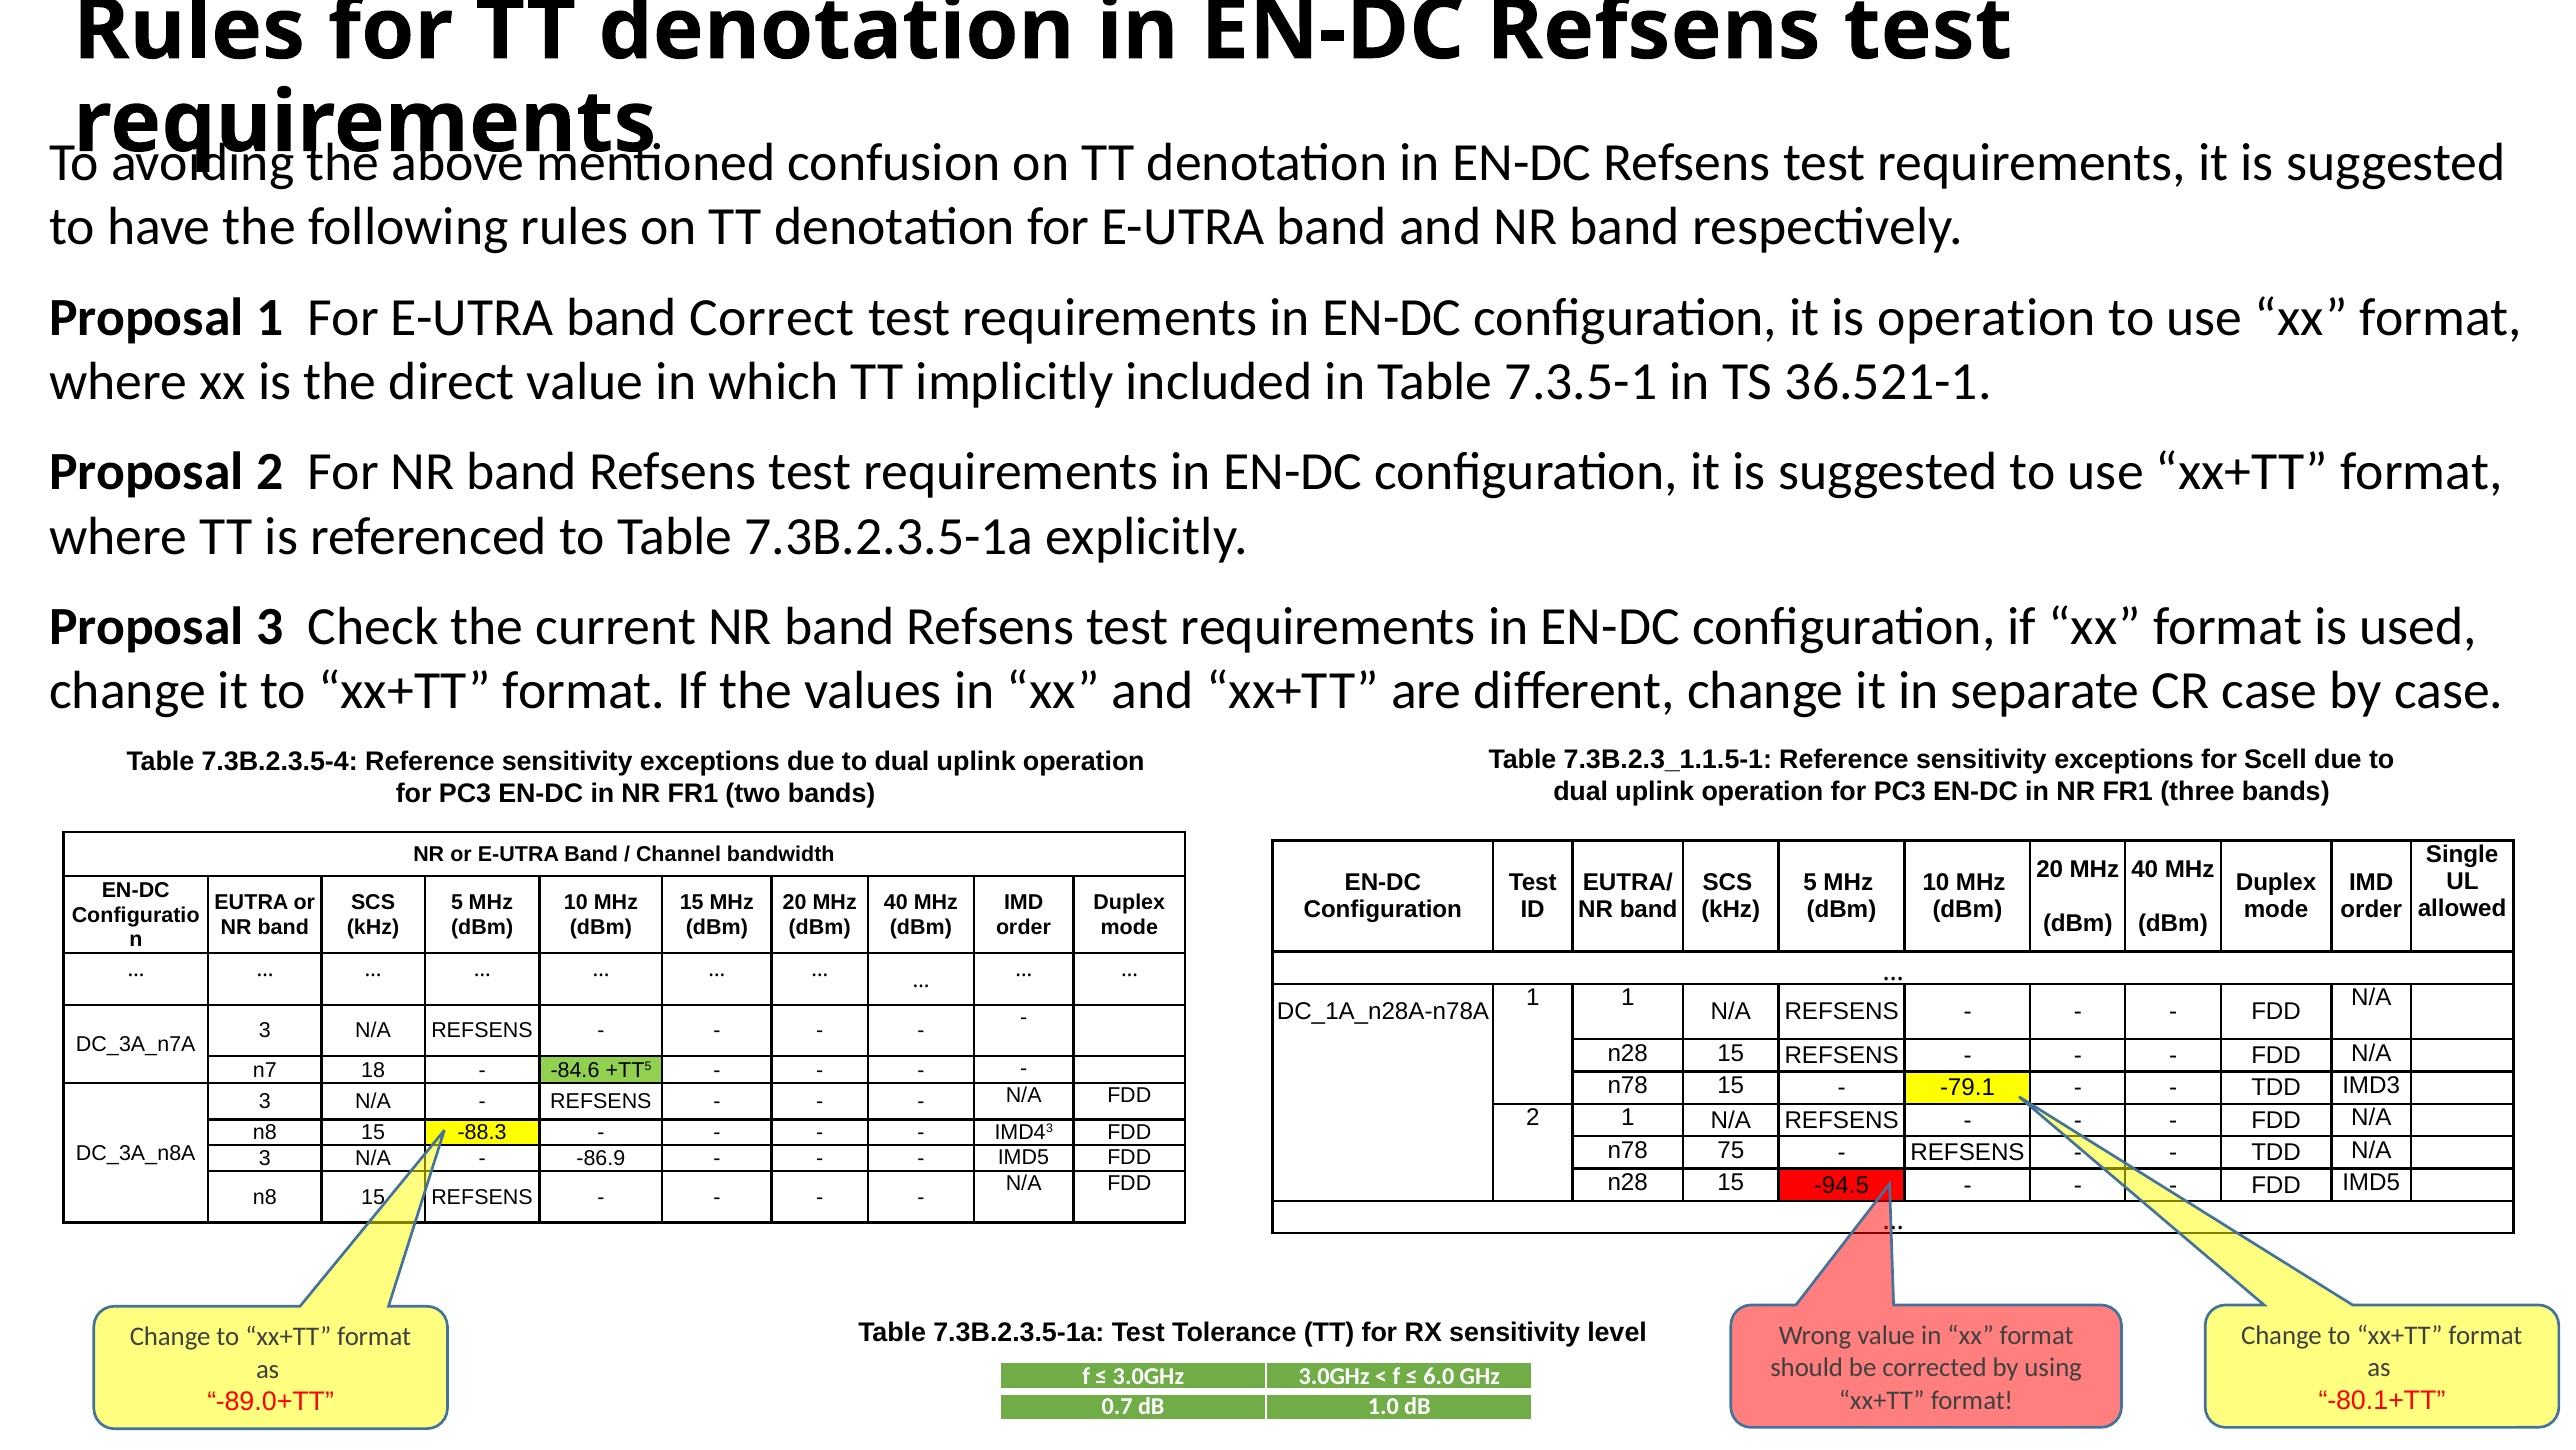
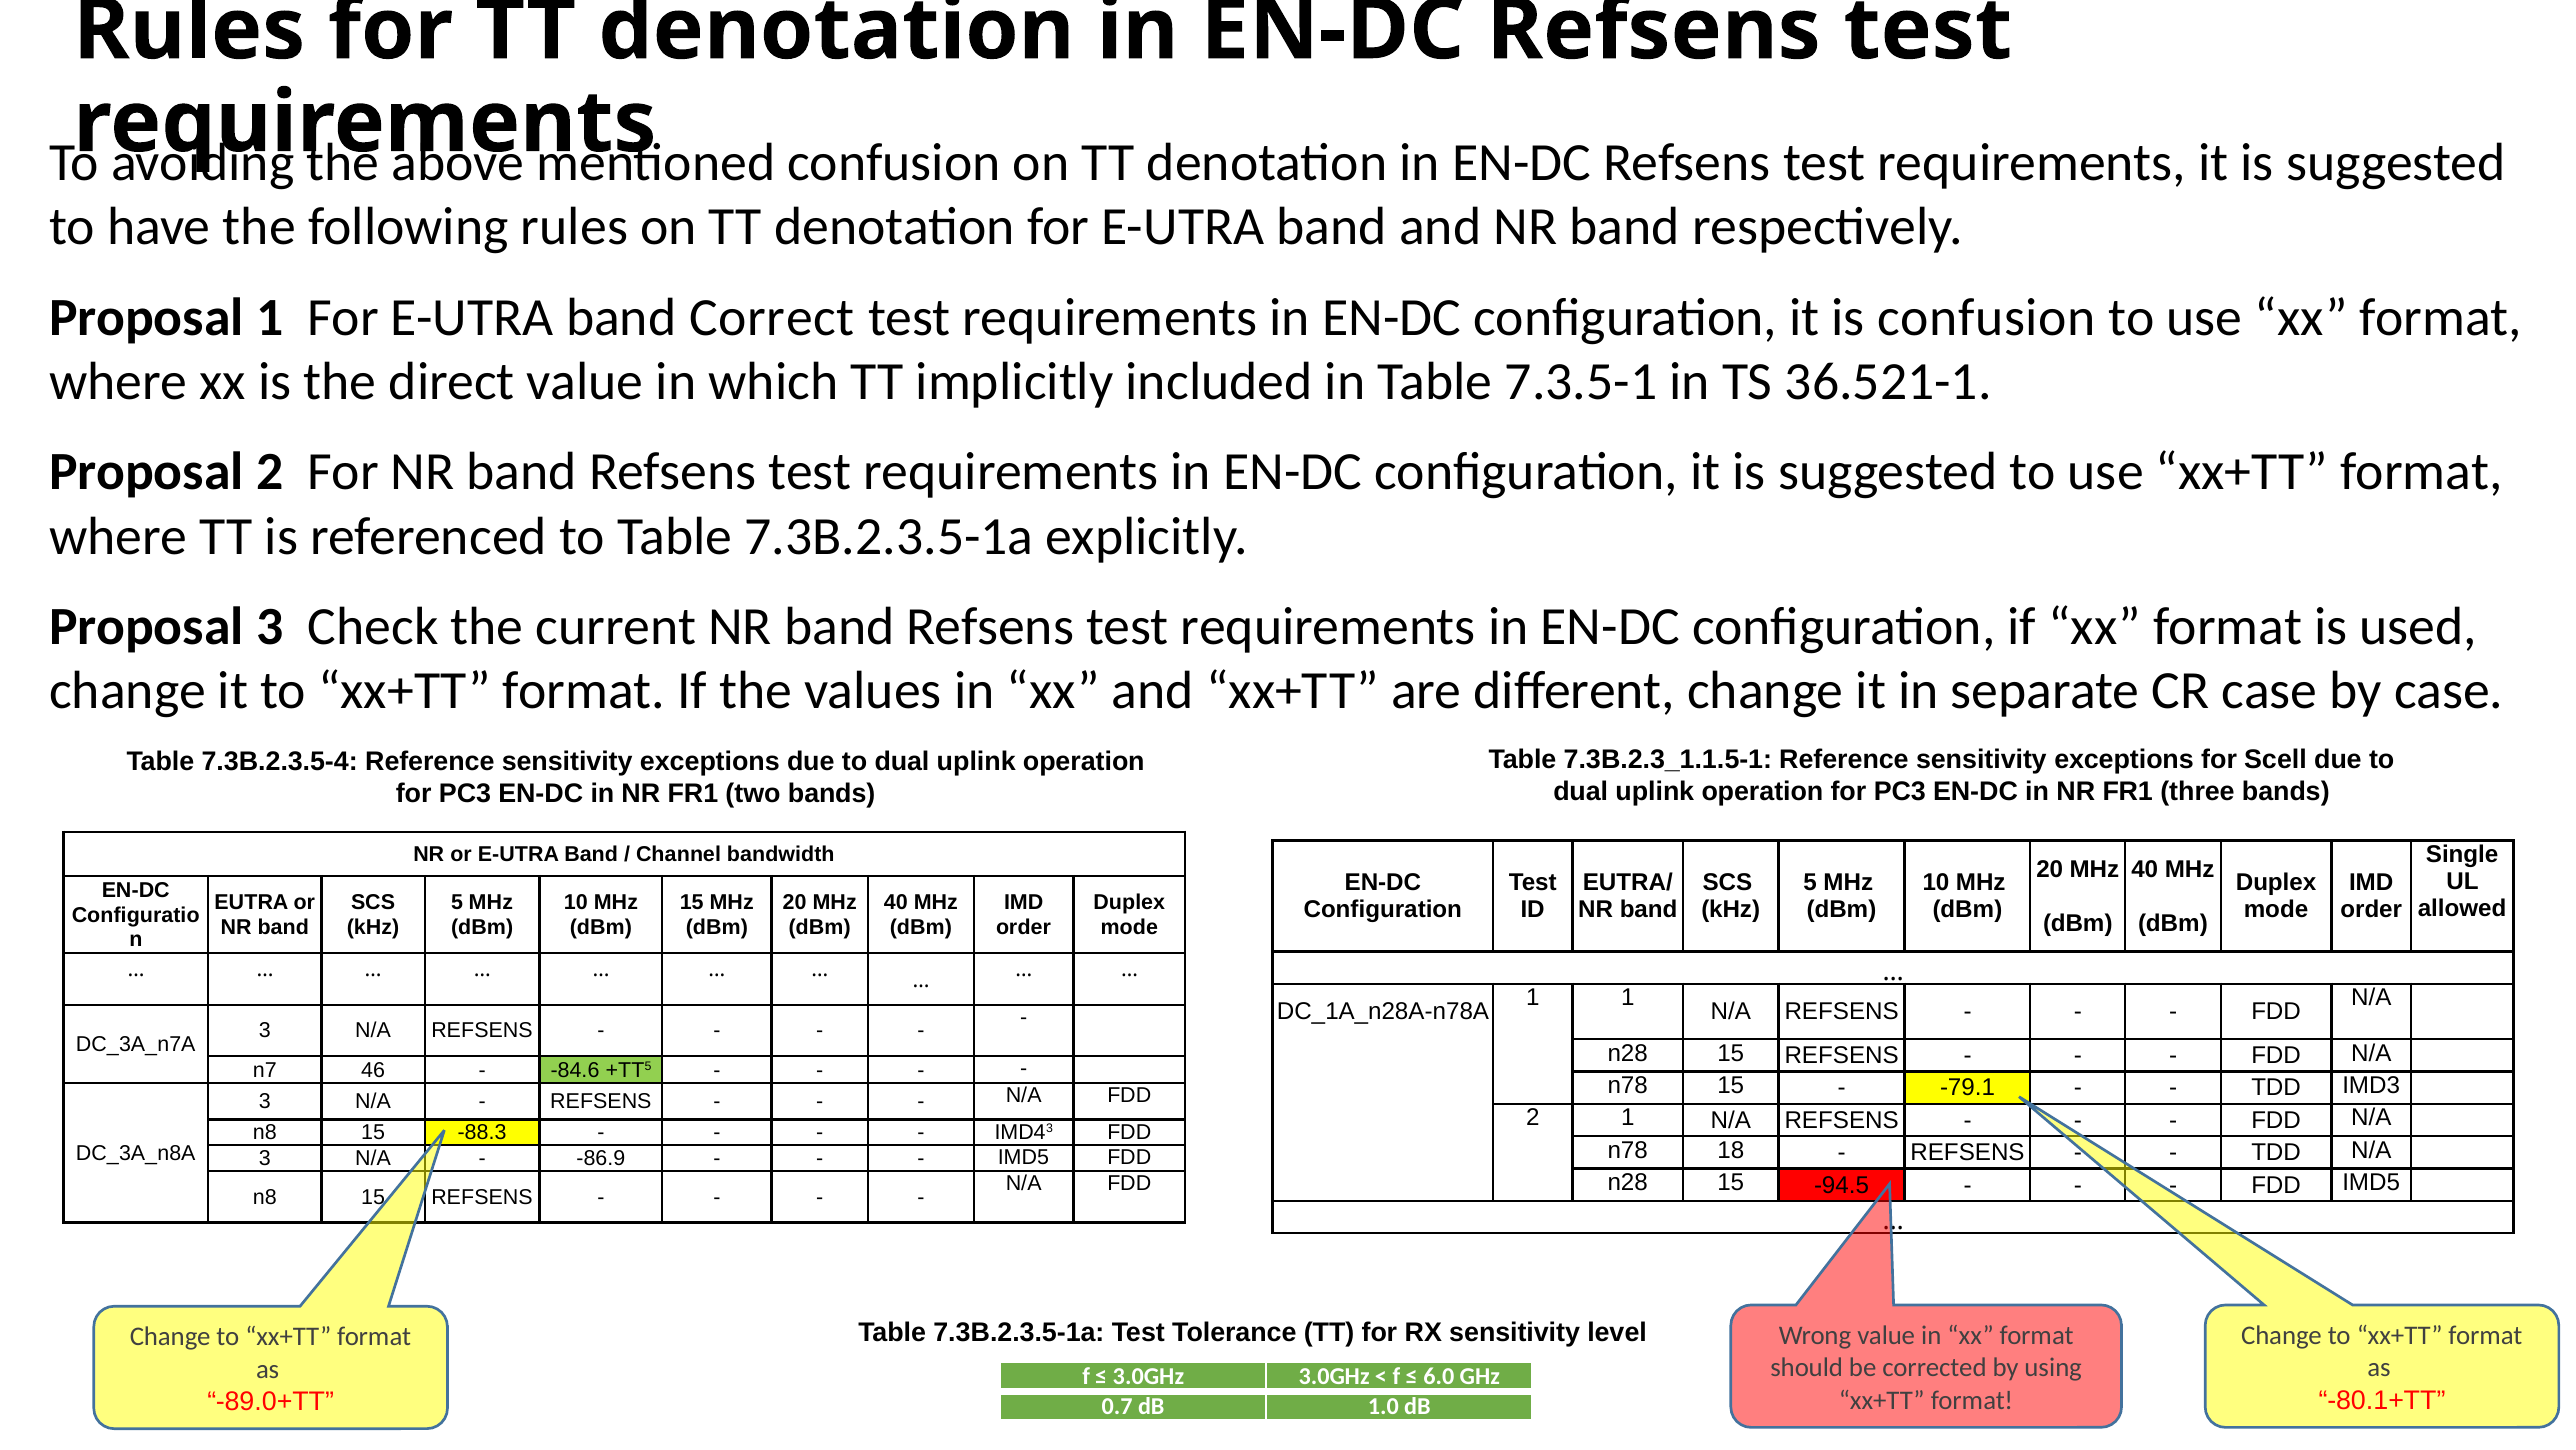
is operation: operation -> confusion (1987, 317)
18: 18 -> 46 (373, 1070)
75: 75 -> 18 (1731, 1150)
